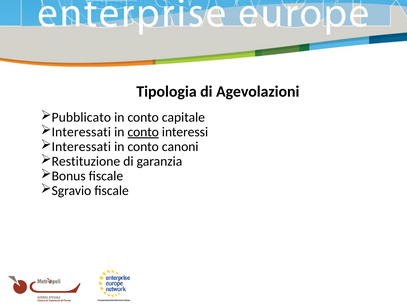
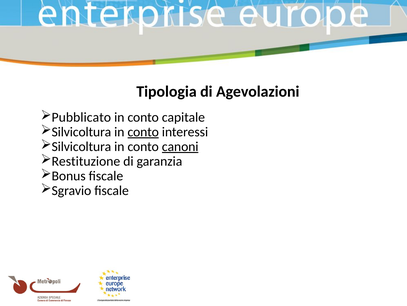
Interessati: Interessati -> Silvicoltura (81, 132)
Interessati: Interessati -> Silvicoltura (81, 146)
canoni underline: none -> present (180, 146)
